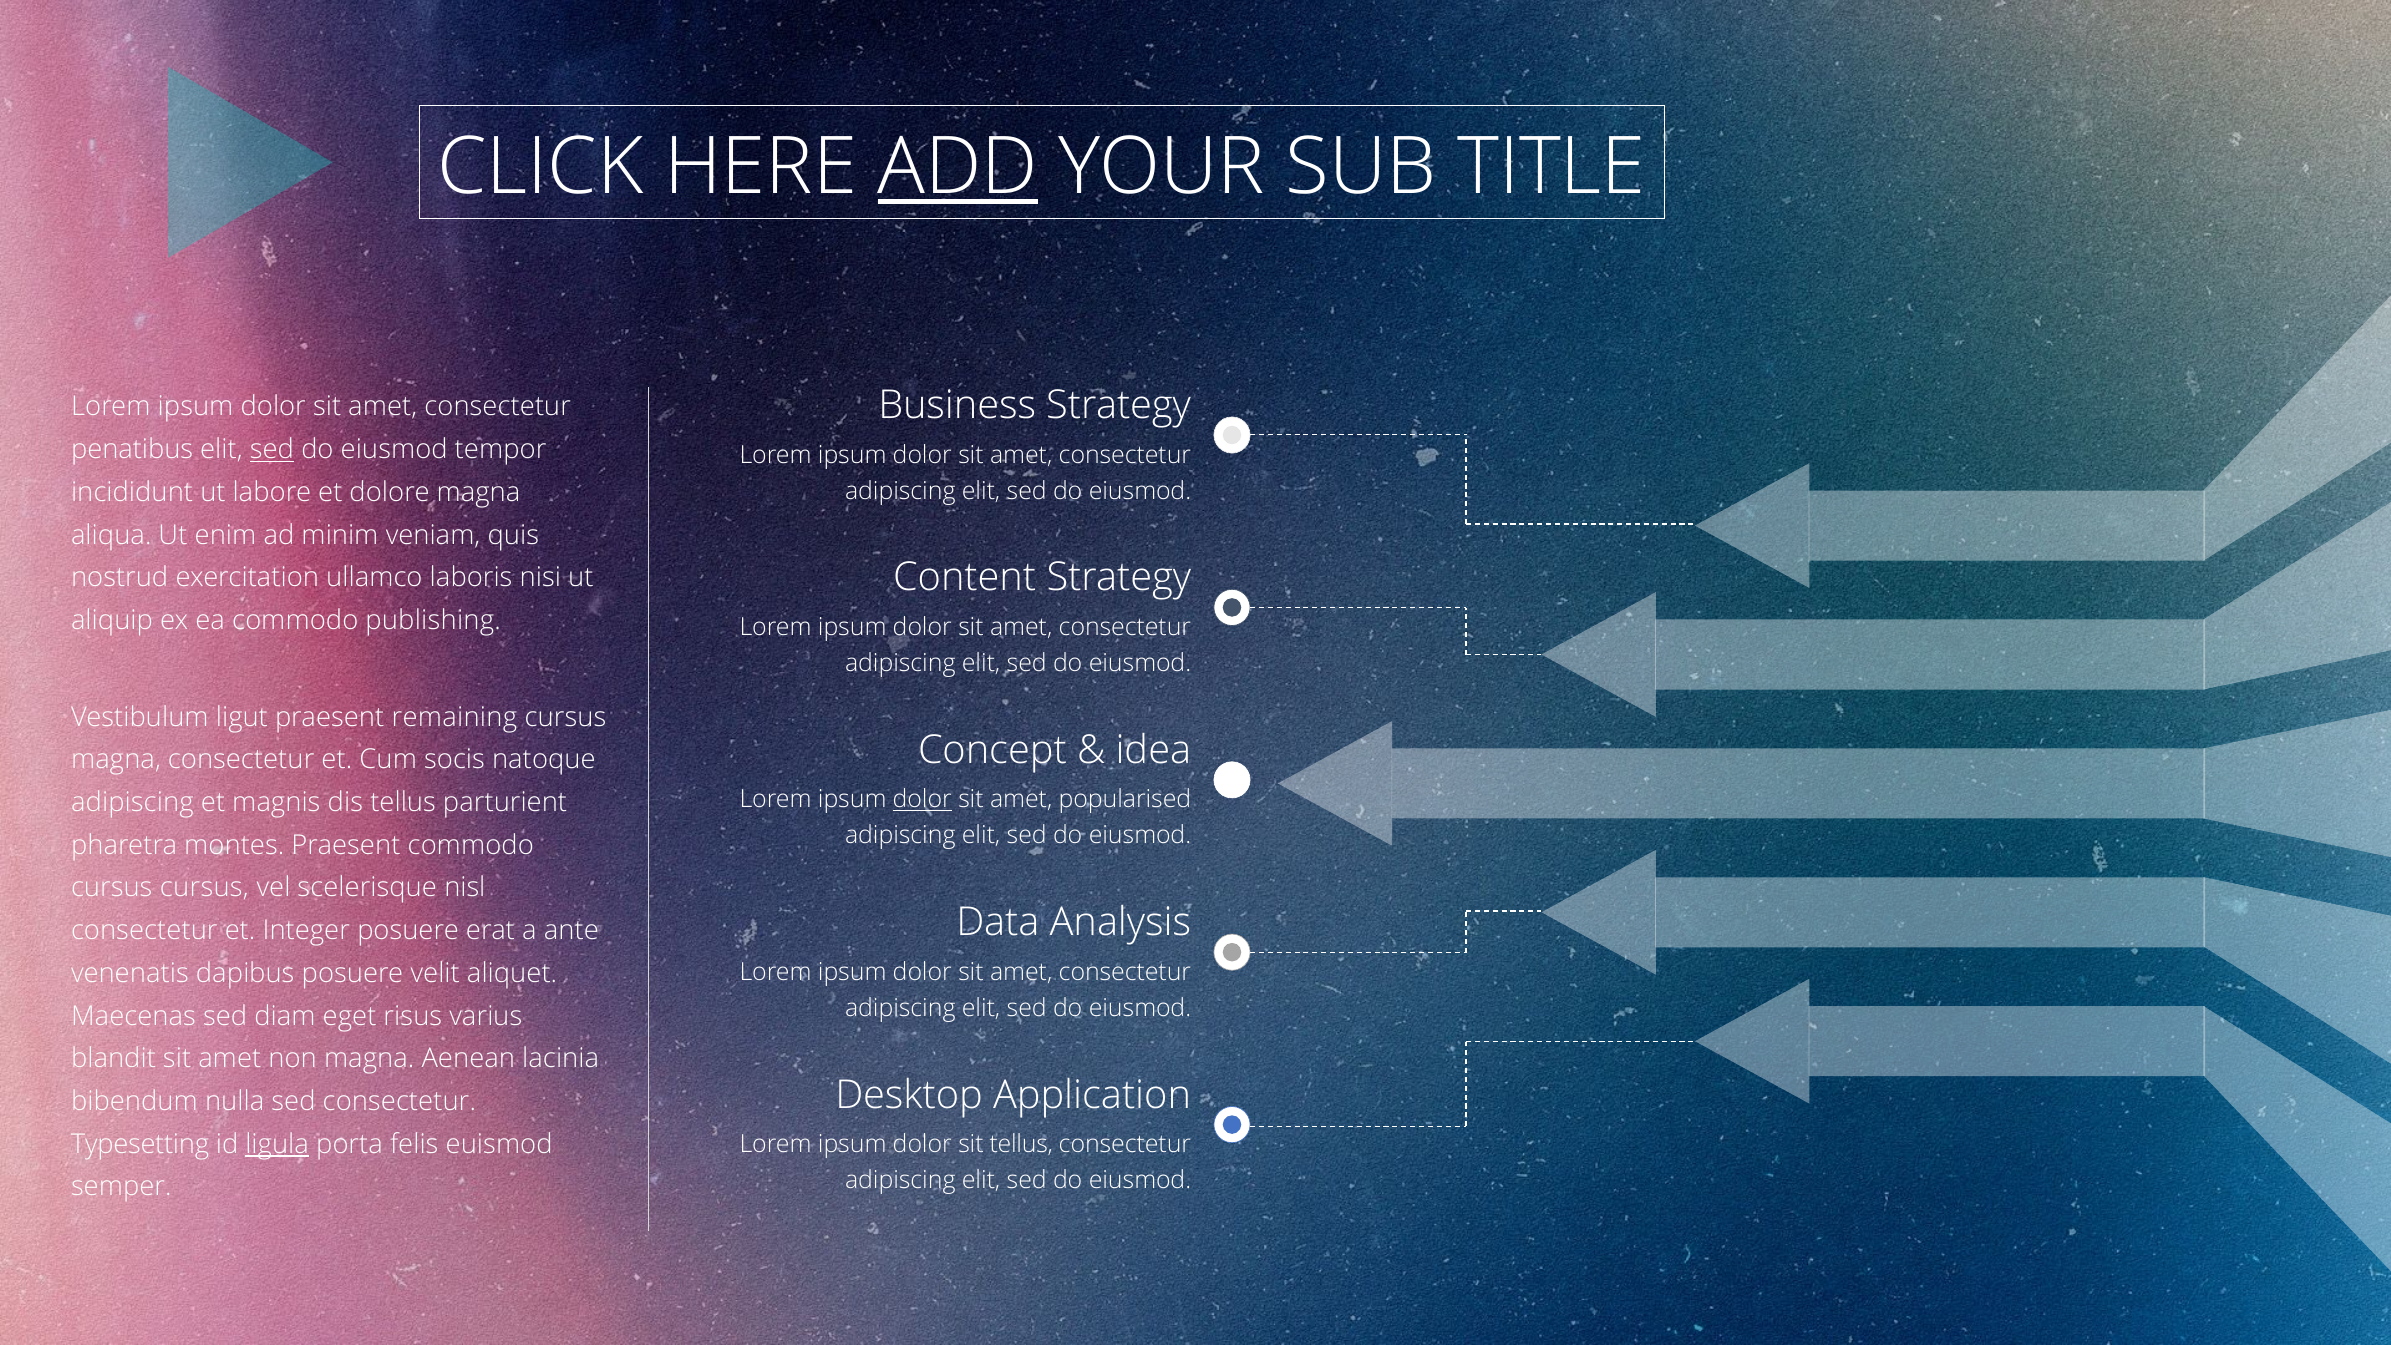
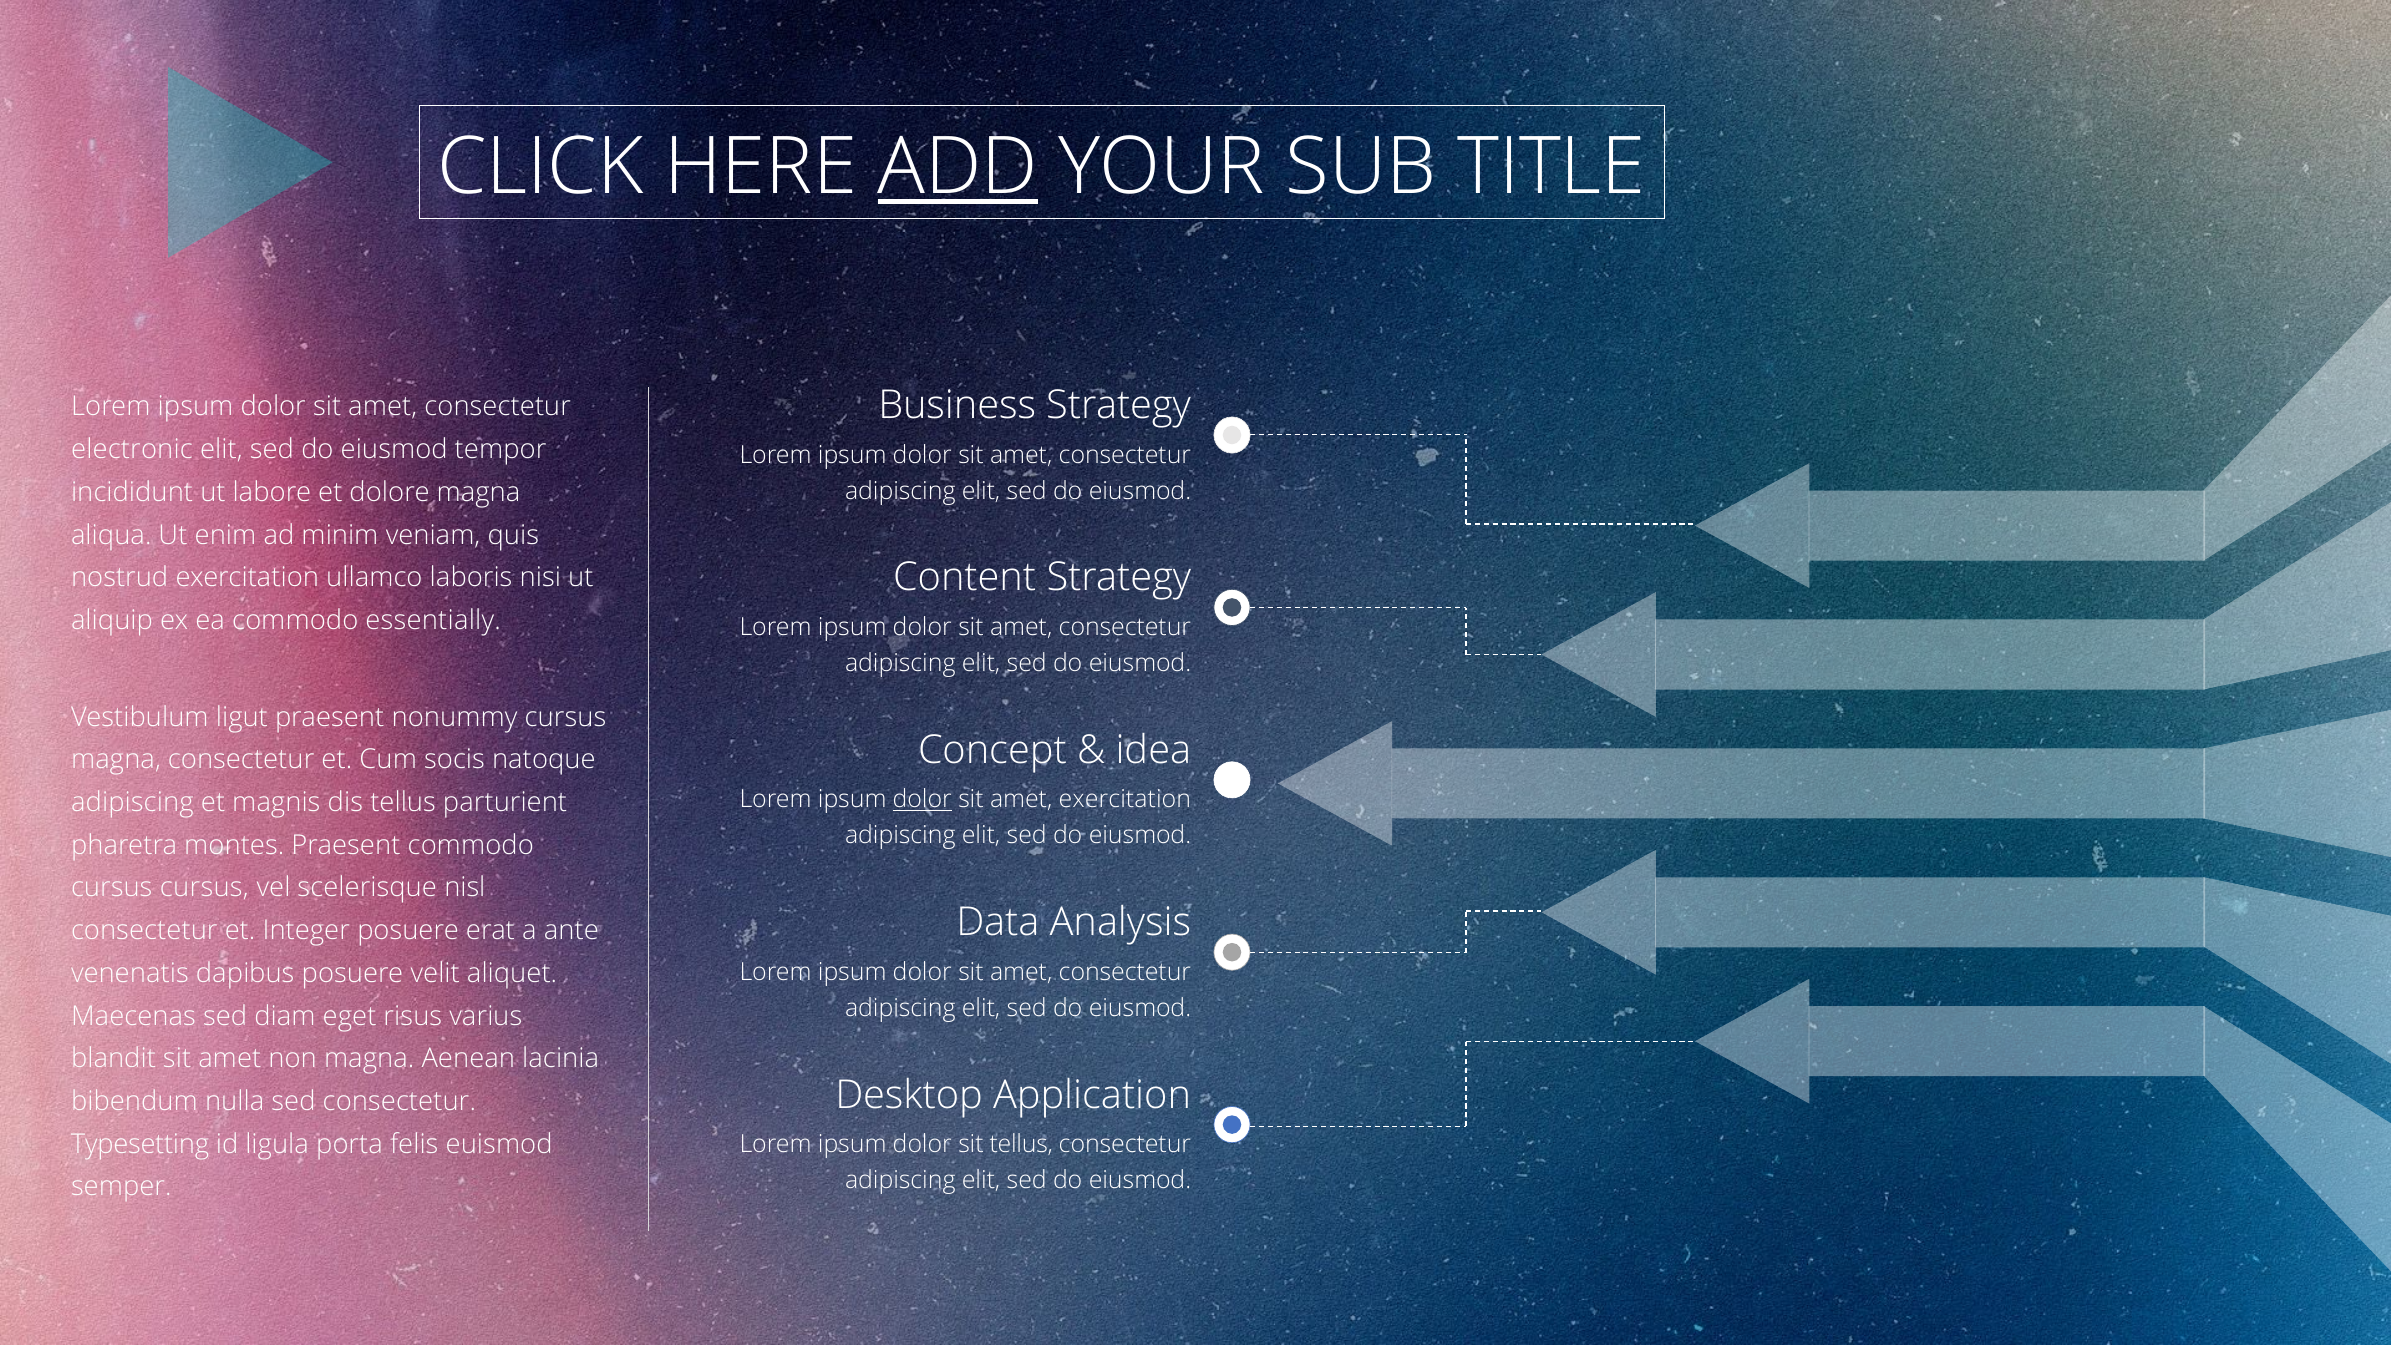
penatibus: penatibus -> electronic (132, 450)
sed underline: present -> none (272, 450)
publishing: publishing -> essentially (433, 620)
remaining: remaining -> nonummy (455, 717)
amet popularised: popularised -> exercitation (1125, 800)
ligula underline: present -> none (277, 1144)
